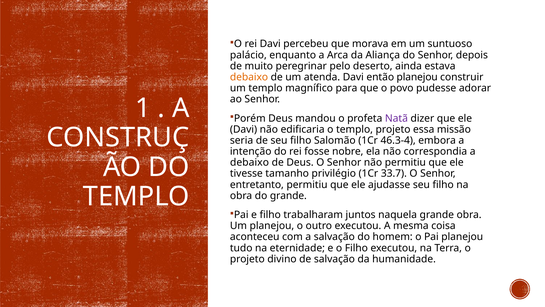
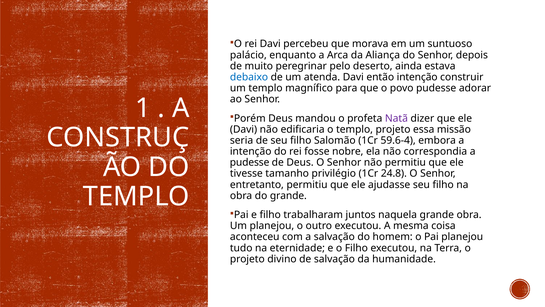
debaixo colour: orange -> blue (249, 77)
então planejou: planejou -> intenção (417, 77)
46.3-4: 46.3-4 -> 59.6-4 (398, 140)
debaixo: debaixo -> pudesse (250, 162)
33.7: 33.7 -> 24.8 (394, 173)
